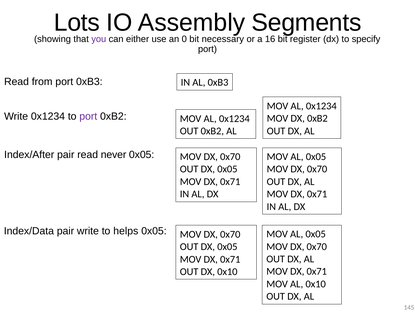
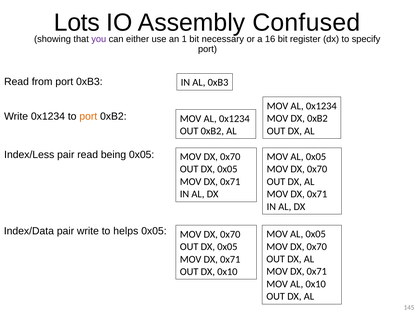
Segments: Segments -> Confused (306, 23)
0: 0 -> 1 (184, 39)
port colour: purple -> orange (88, 116)
Index/After: Index/After -> Index/Less (29, 154)
never: never -> being (114, 154)
